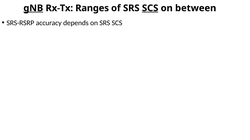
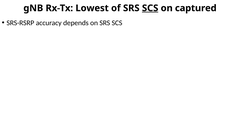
gNB underline: present -> none (33, 8)
Ranges: Ranges -> Lowest (92, 8)
between: between -> captured (196, 8)
